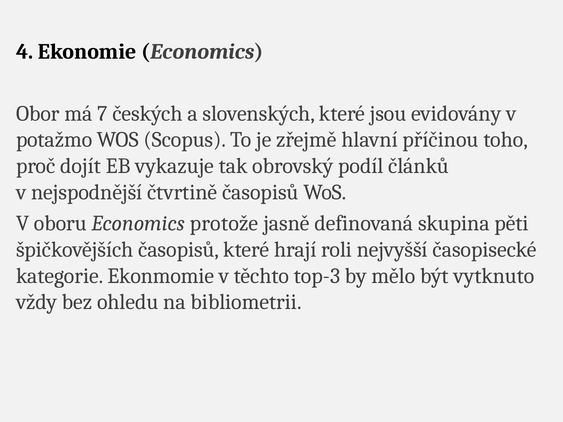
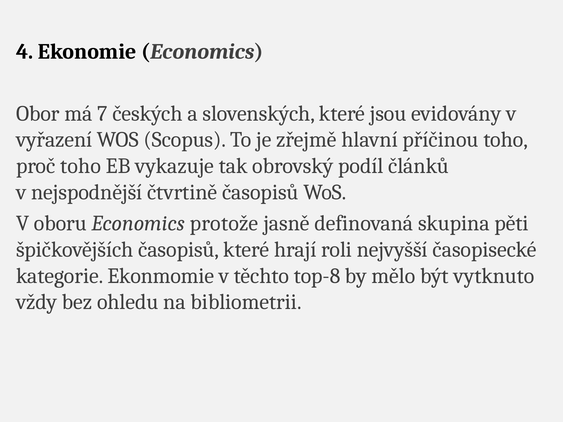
potažmo: potažmo -> vyřazení (54, 140)
proč dojít: dojít -> toho (81, 166)
top-3: top-3 -> top-8 (317, 276)
